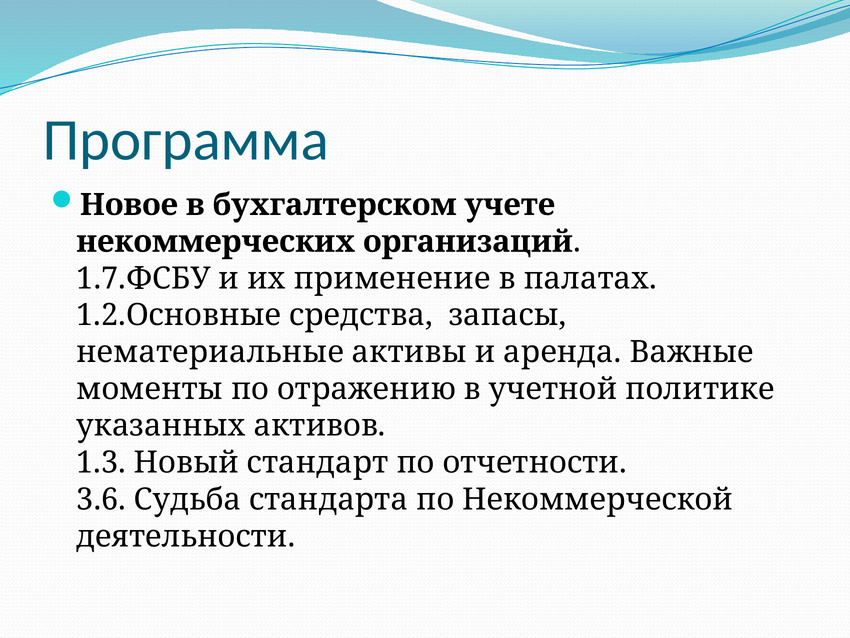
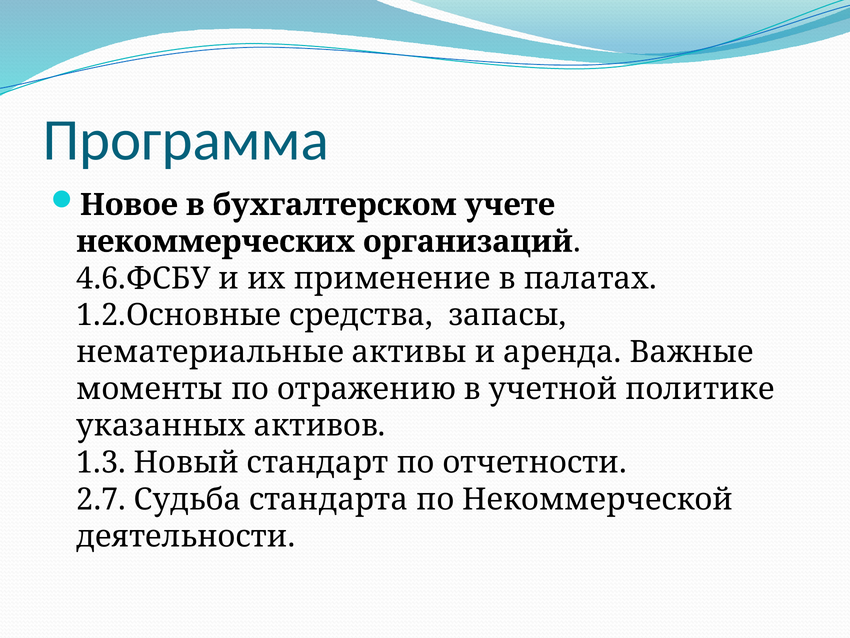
1.7.ФСБУ: 1.7.ФСБУ -> 4.6.ФСБУ (143, 278)
3.6: 3.6 -> 2.7 (101, 499)
